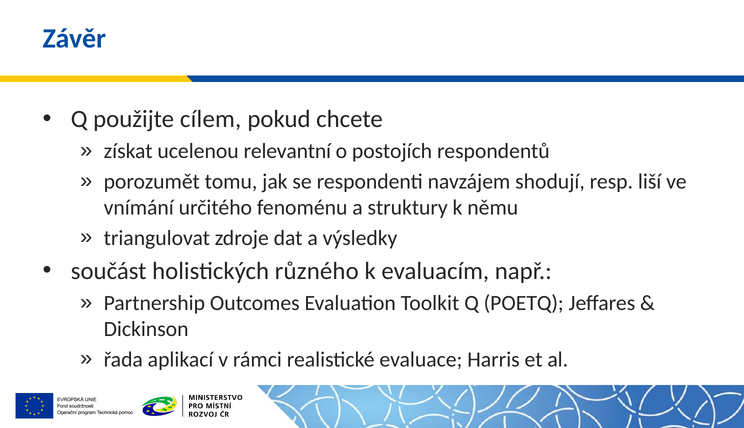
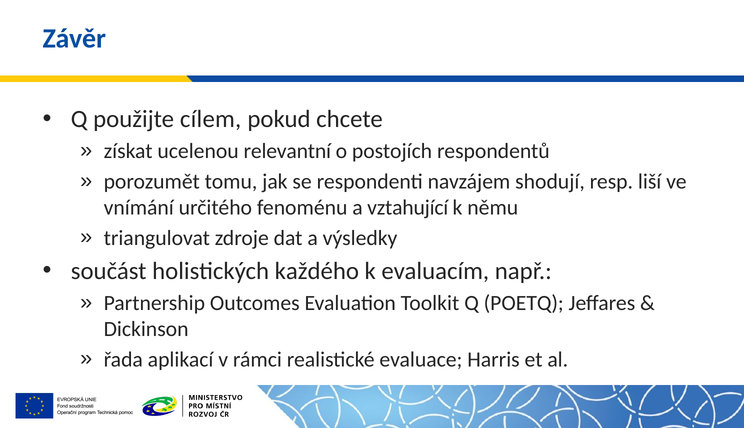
struktury: struktury -> vztahující (408, 208)
různého: různého -> každého (317, 271)
